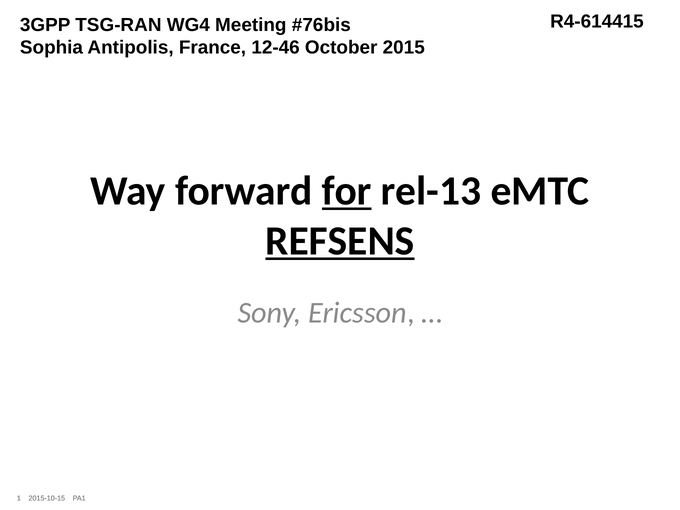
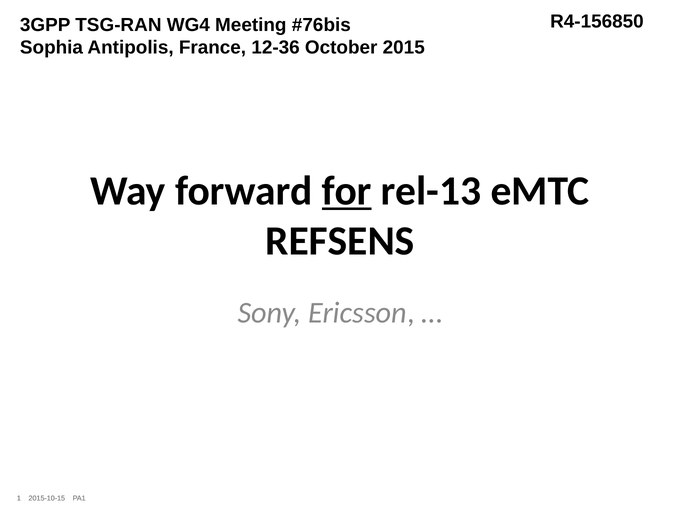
R4-614415: R4-614415 -> R4-156850 (597, 22)
12-46: 12-46 -> 12-36 (276, 48)
REFSENS underline: present -> none (340, 241)
